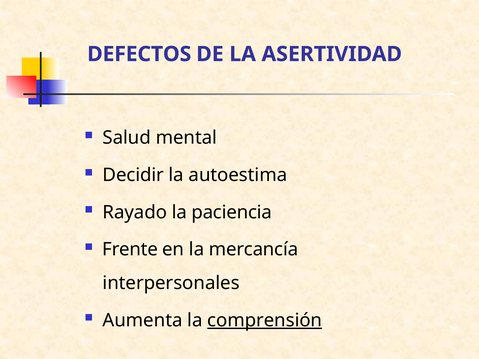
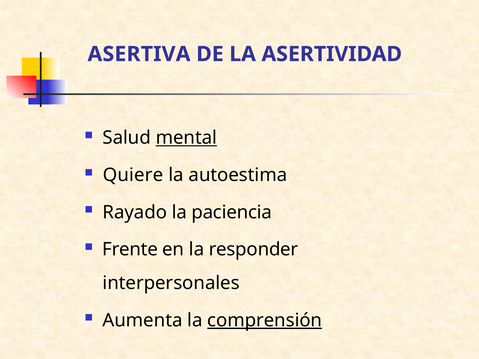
DEFECTOS: DEFECTOS -> ASERTIVA (139, 54)
mental underline: none -> present (186, 138)
Decidir: Decidir -> Quiere (133, 175)
mercancía: mercancía -> responder (254, 250)
